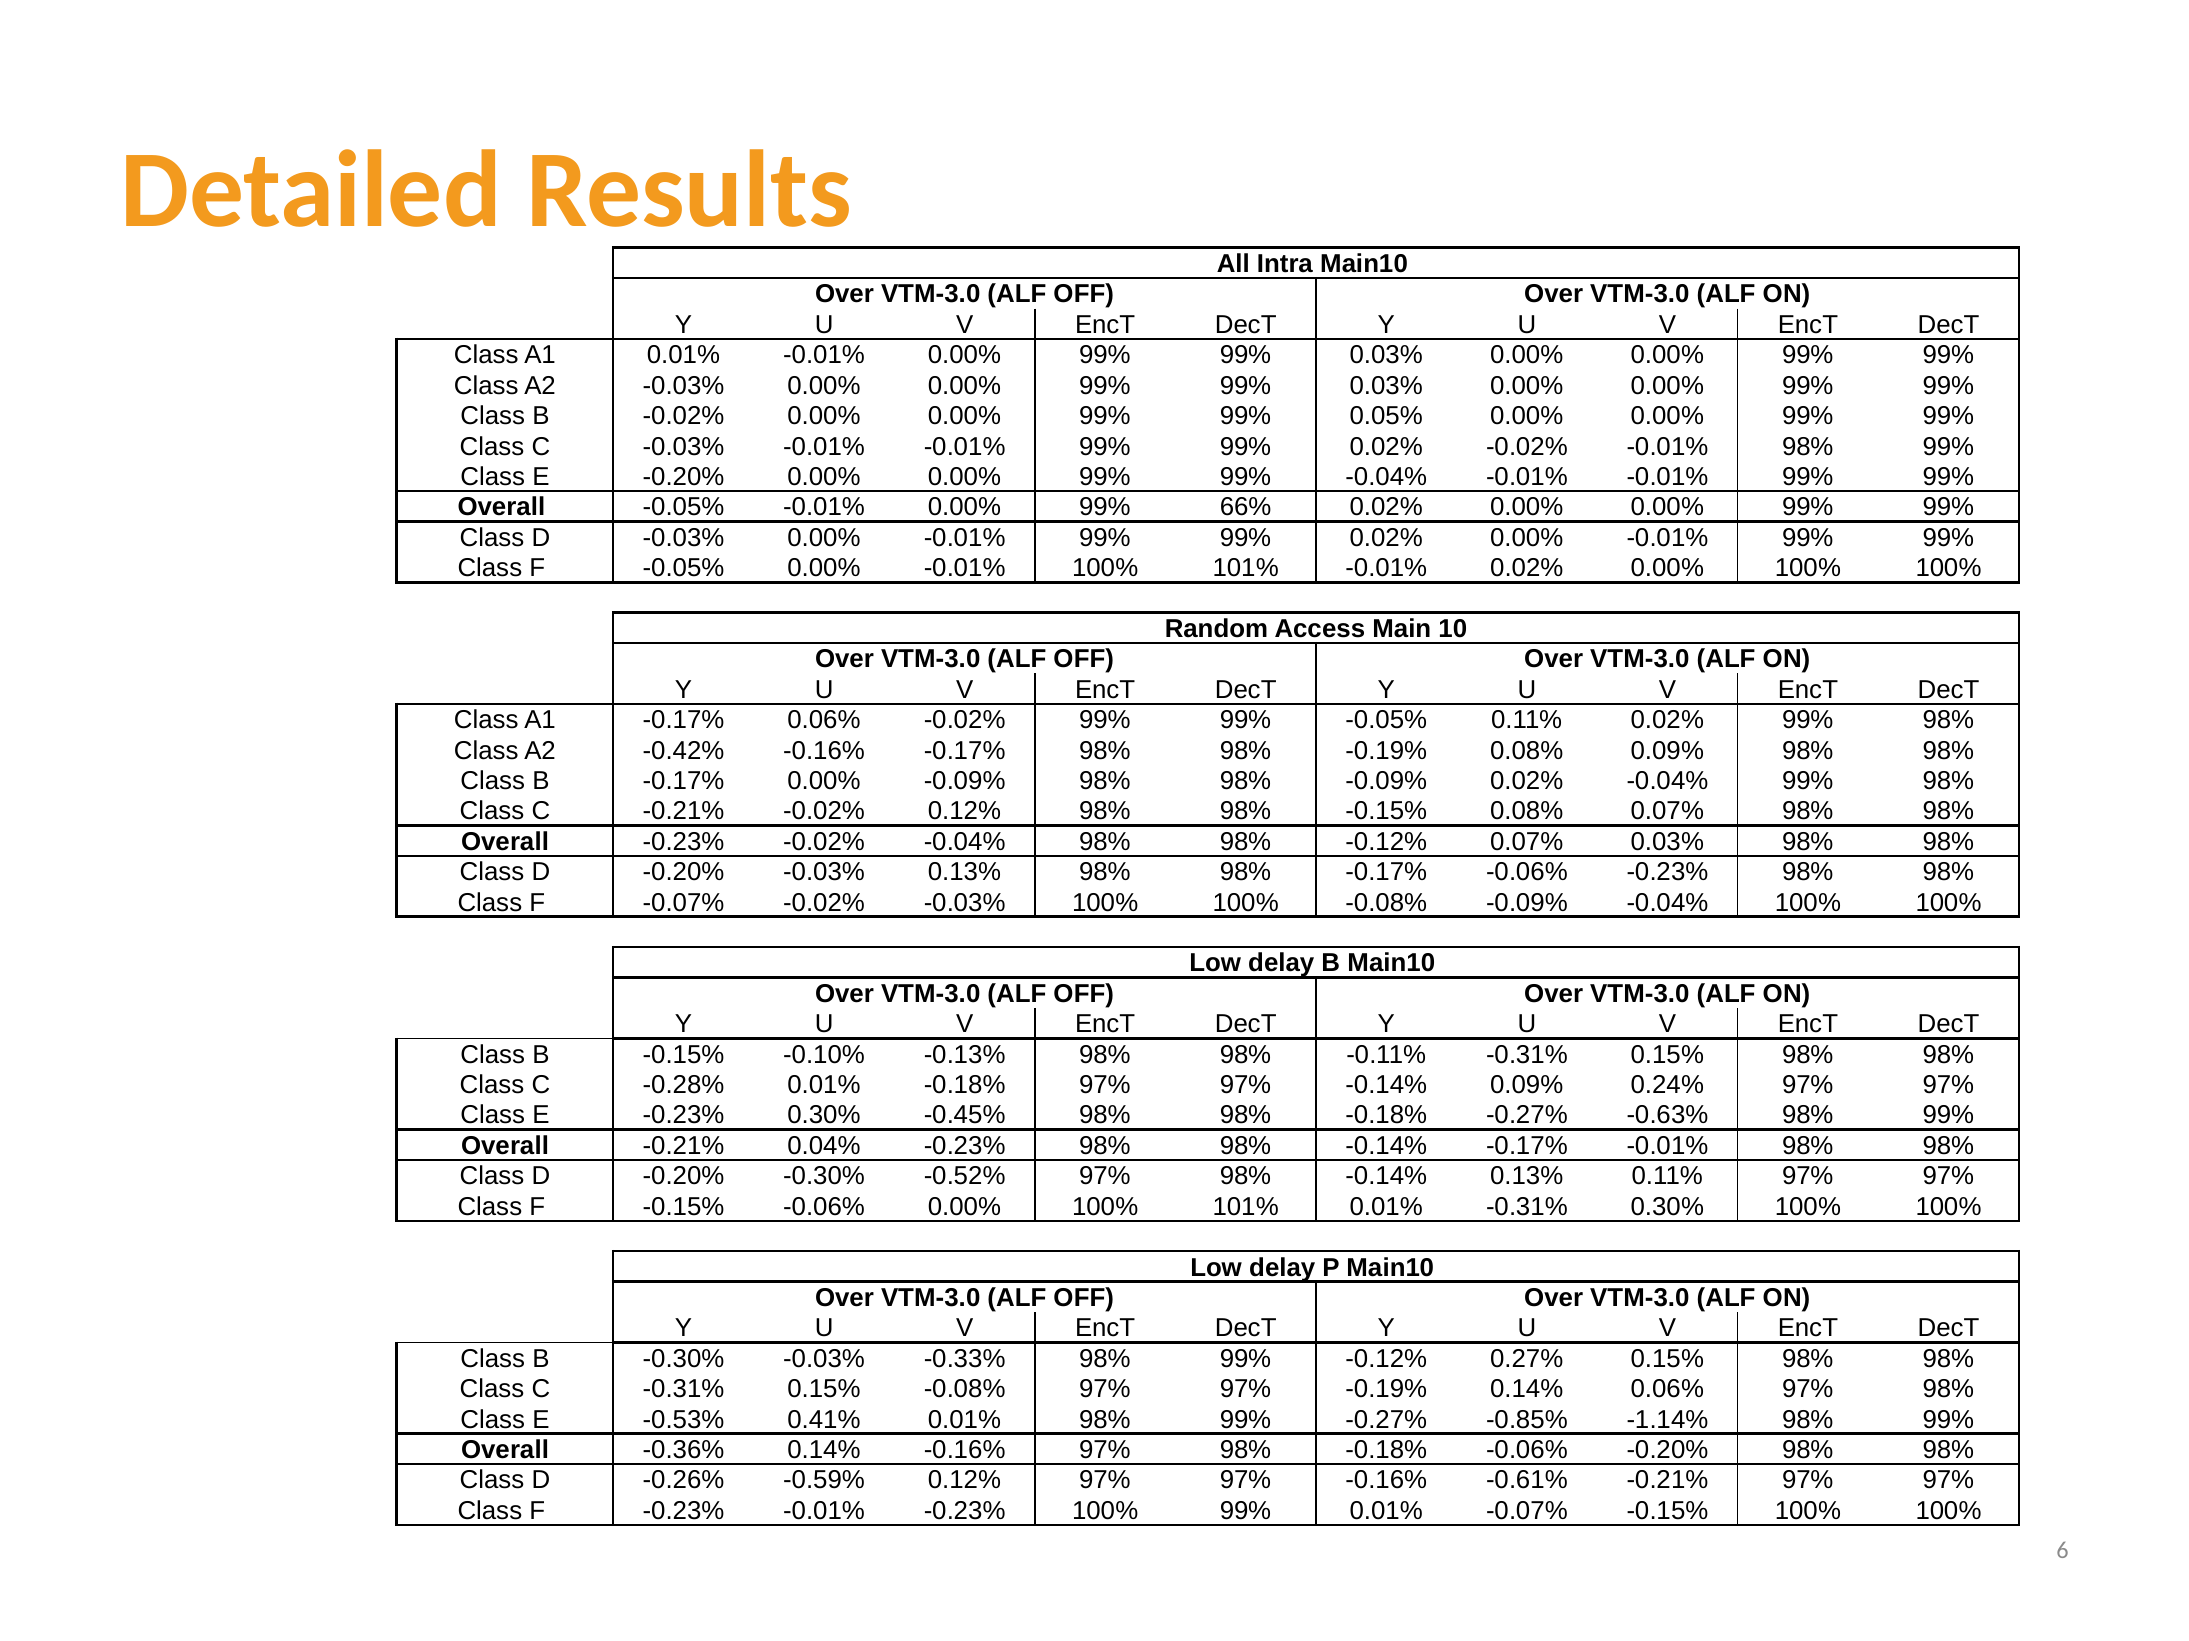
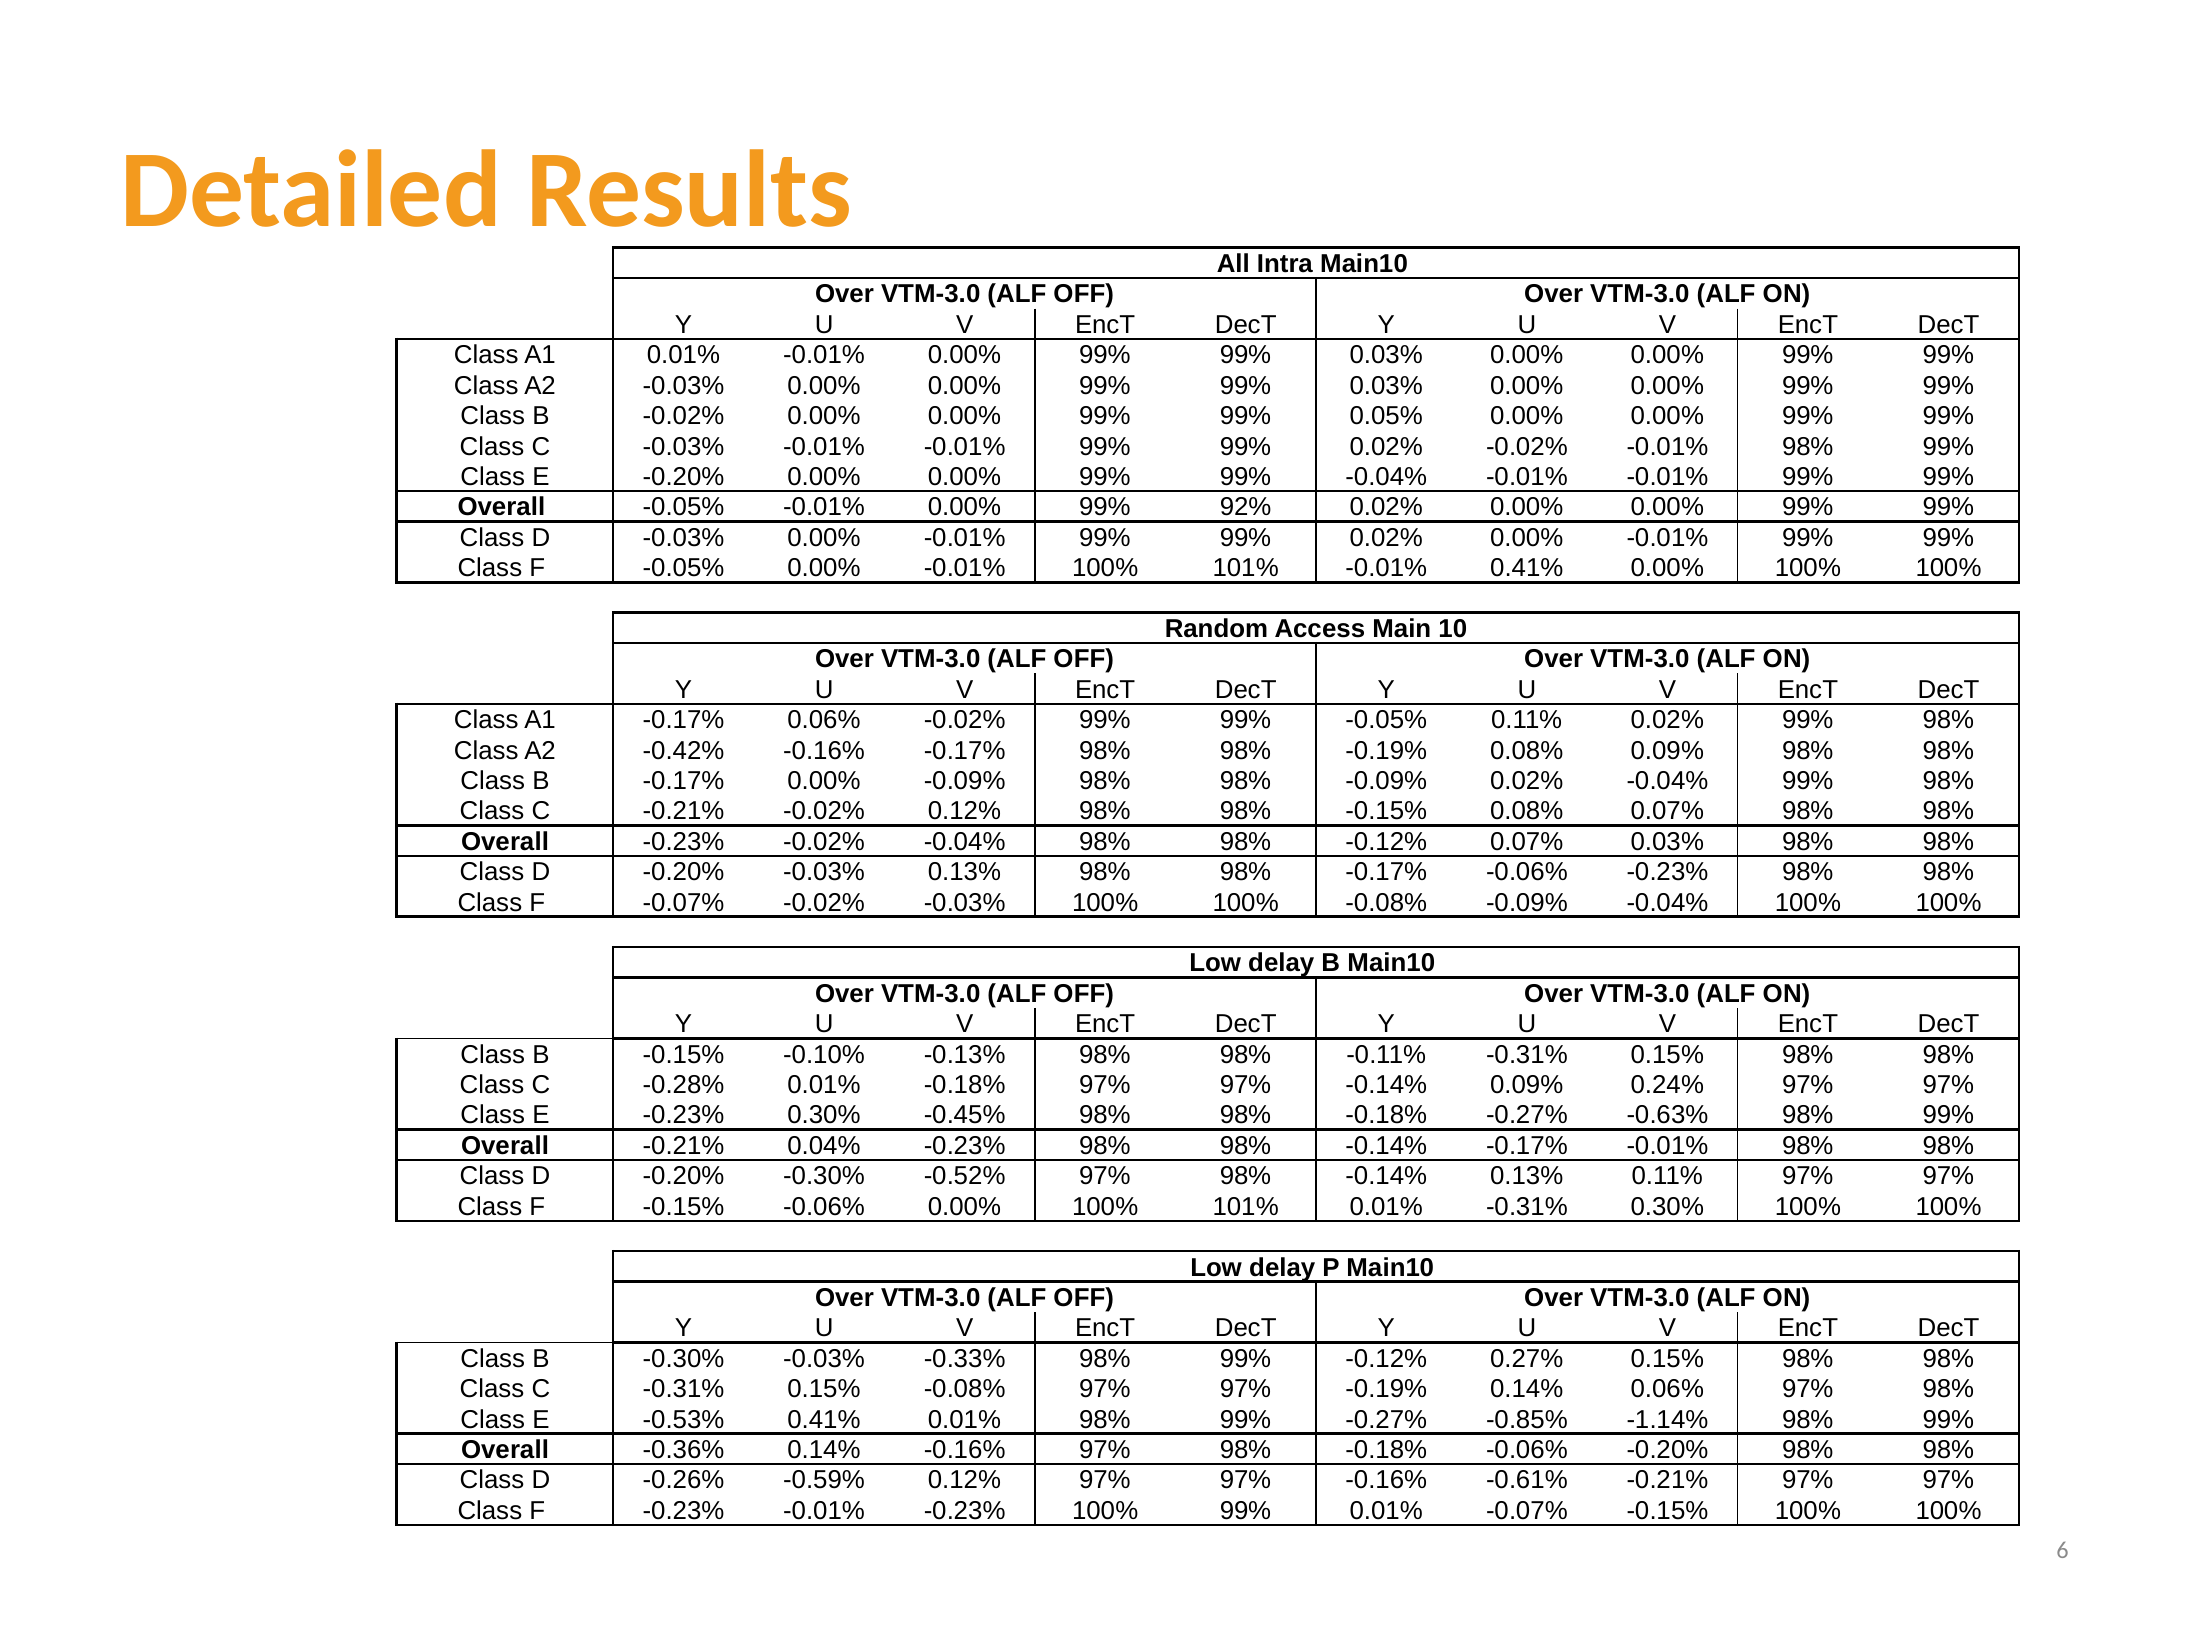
66%: 66% -> 92% (1246, 508)
-0.01% 0.02%: 0.02% -> 0.41% (1527, 568)
